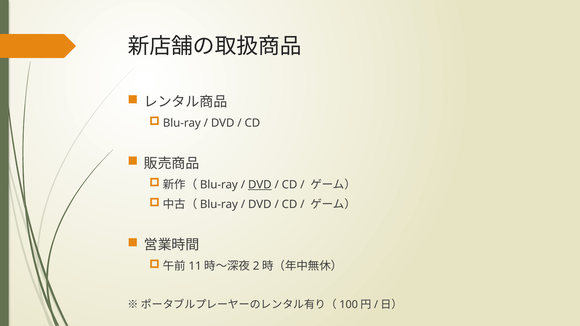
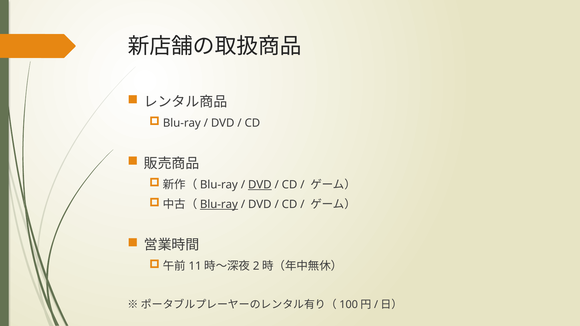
Blu-ray underline: none -> present (219, 205)
